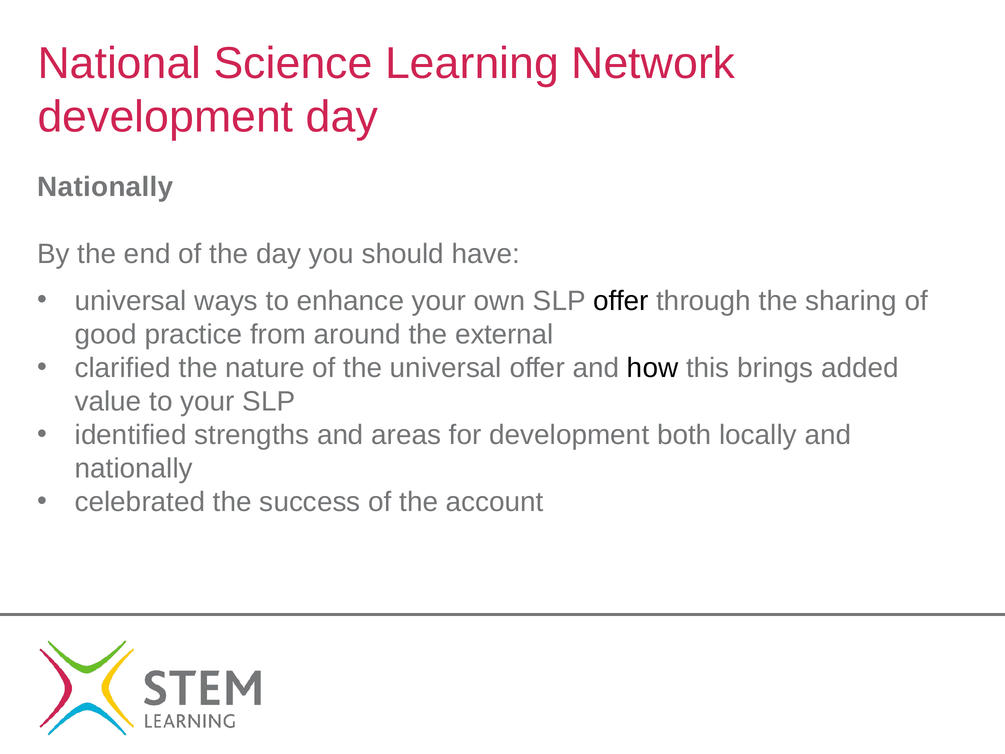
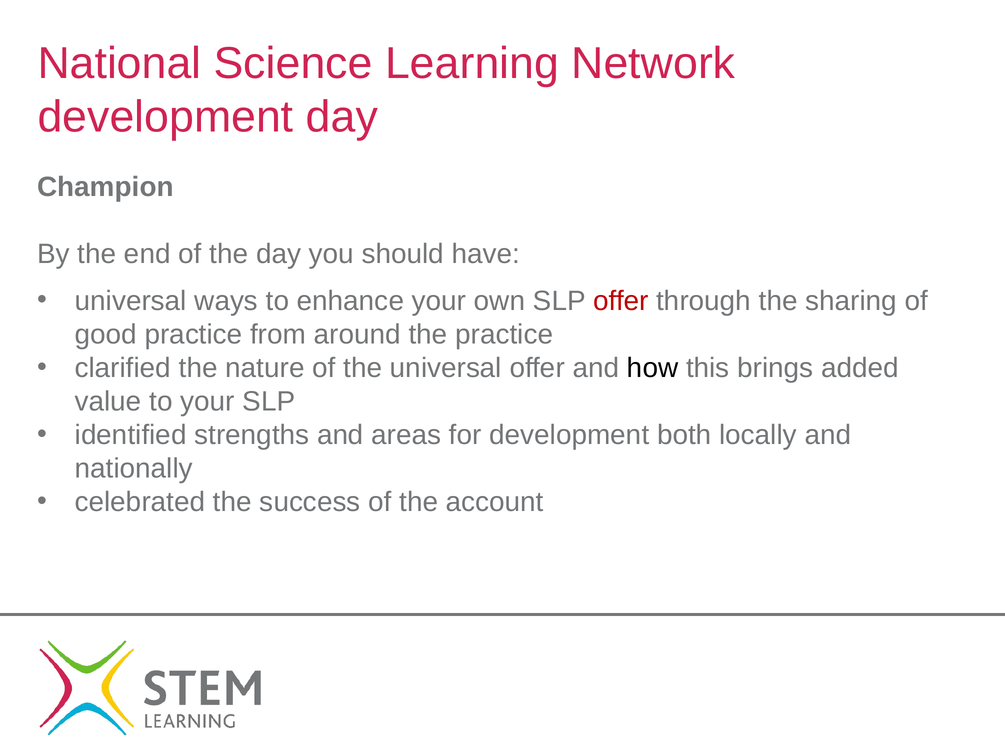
Nationally: Nationally -> Champion (105, 187)
offer colour: black -> red (621, 301)
the external: external -> practice (504, 334)
